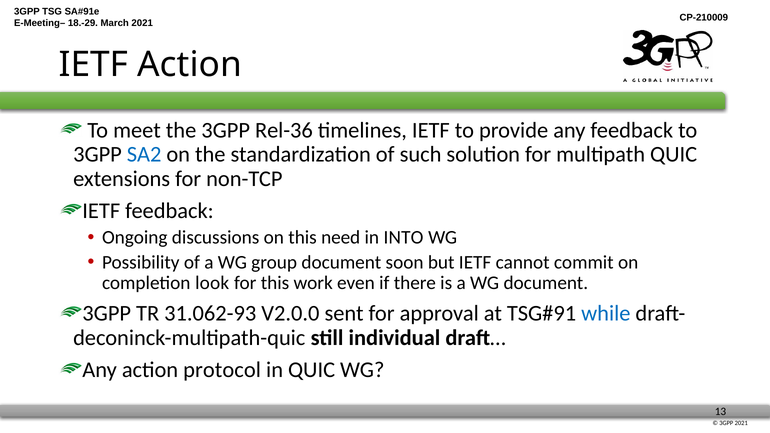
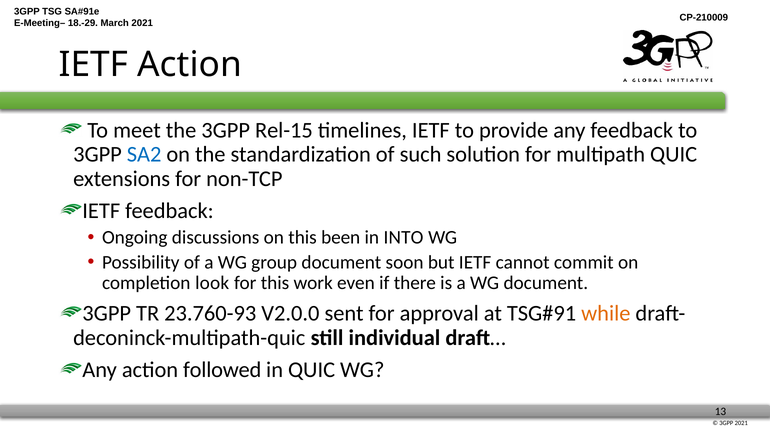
Rel-36: Rel-36 -> Rel-15 (284, 130)
need: need -> been (341, 238)
31.062-93: 31.062-93 -> 23.760-93 (210, 314)
while colour: blue -> orange (606, 314)
protocol: protocol -> followed (222, 370)
